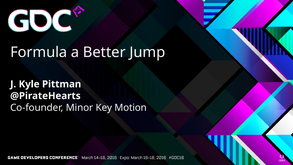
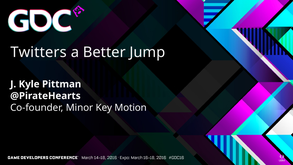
Formula: Formula -> Twitters (39, 52)
